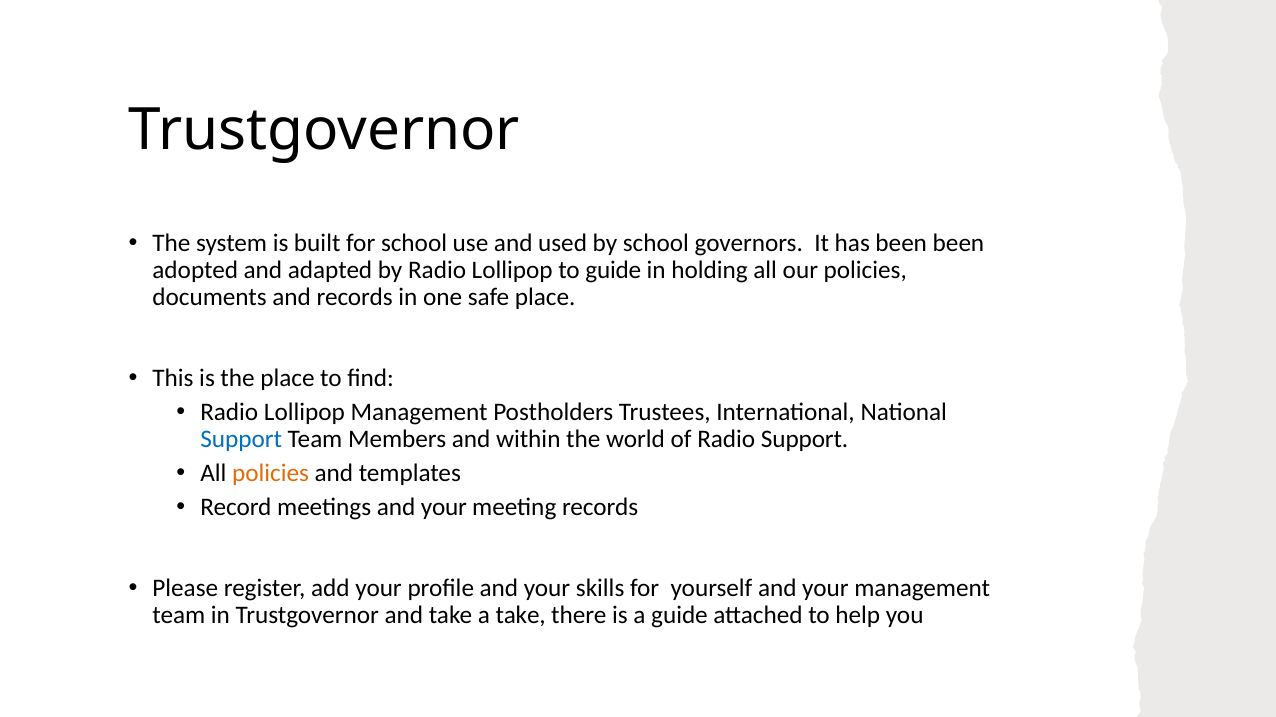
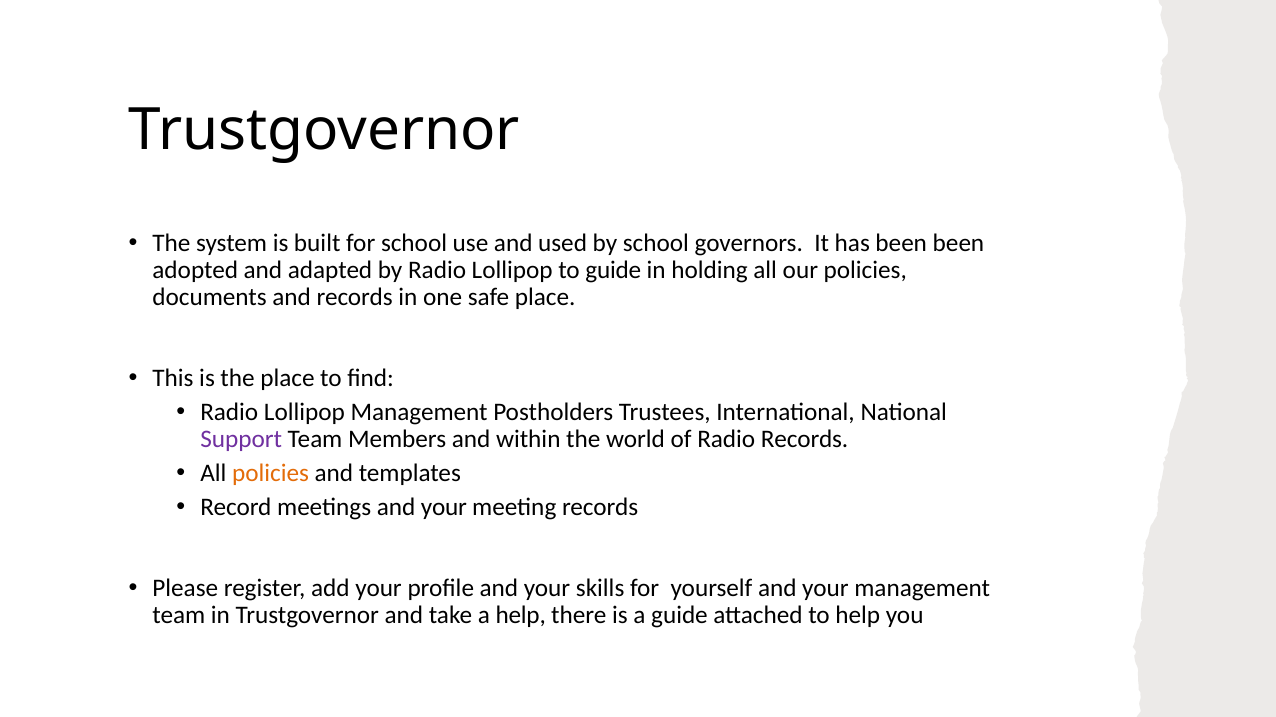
Support colour: blue -> purple (241, 440)
Radio Support: Support -> Records (805, 440)
a take: take -> help (521, 616)
